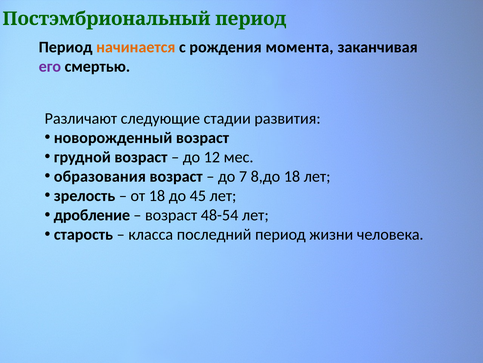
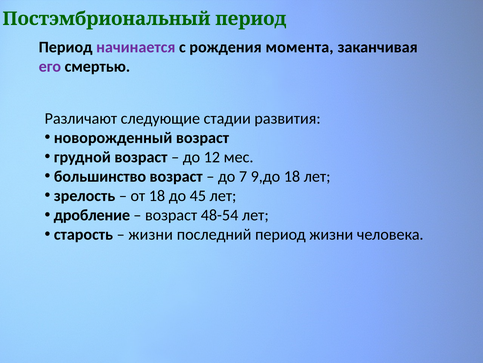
начинается colour: orange -> purple (136, 47)
образования: образования -> большинство (100, 176)
8,до: 8,до -> 9,до (265, 176)
класса: класса -> жизни (151, 234)
